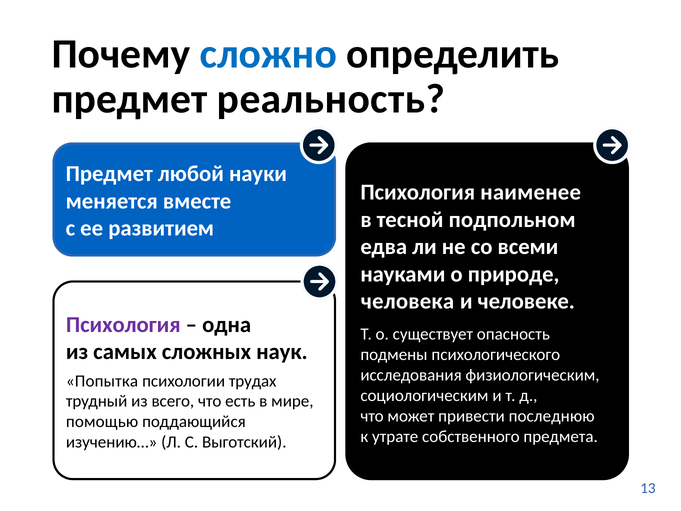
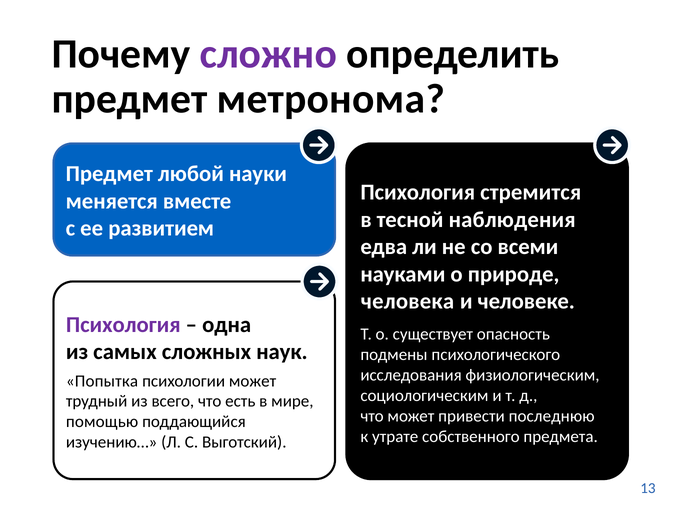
сложно colour: blue -> purple (268, 54)
реальность: реальность -> метронома (331, 99)
наименее: наименее -> стремится (531, 192)
подпольном: подпольном -> наблюдения (512, 219)
психологии трудах: трудах -> может (253, 381)
